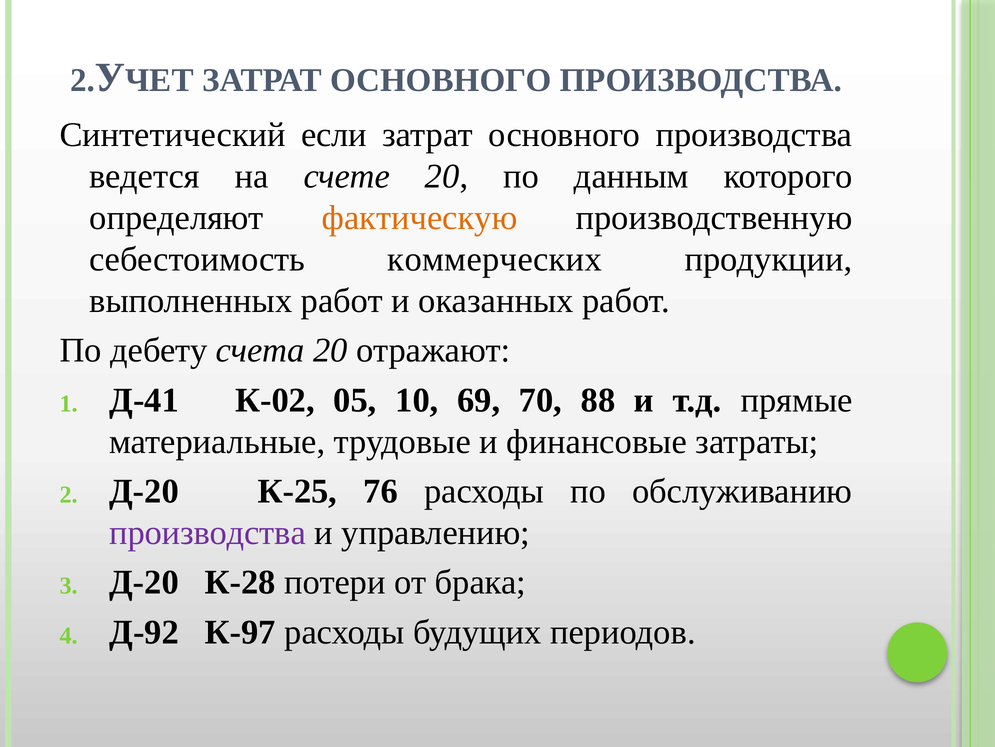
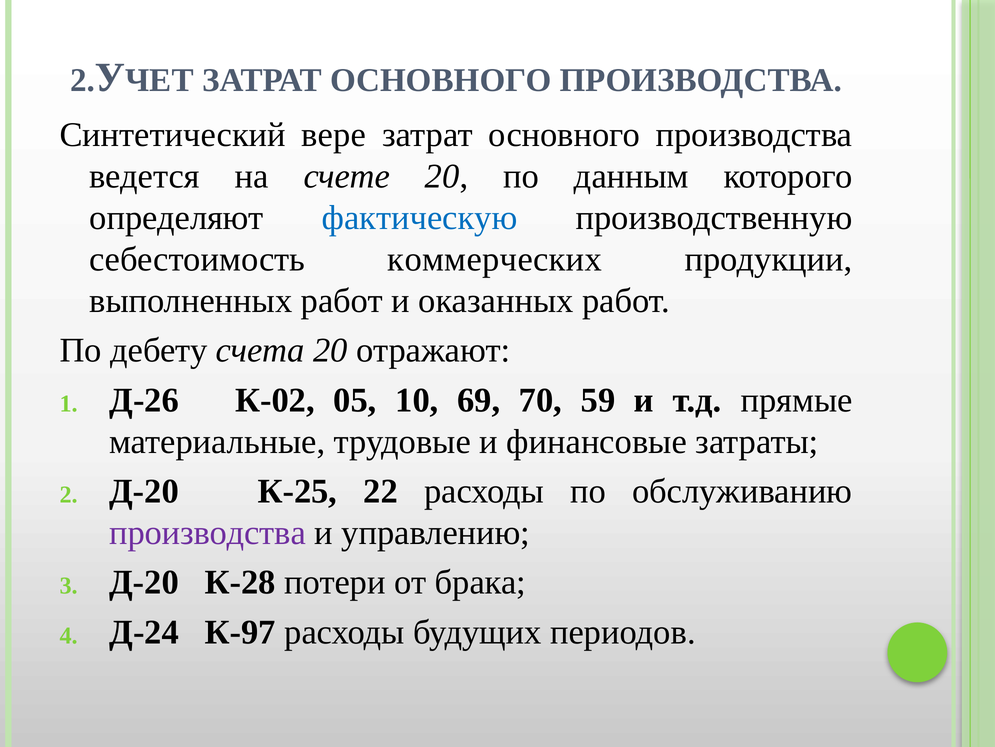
если: если -> вере (334, 135)
фактическую colour: orange -> blue (420, 218)
Д-41: Д-41 -> Д-26 (144, 400)
88: 88 -> 59 (598, 400)
76: 76 -> 22 (381, 491)
Д-92: Д-92 -> Д-24 (144, 632)
